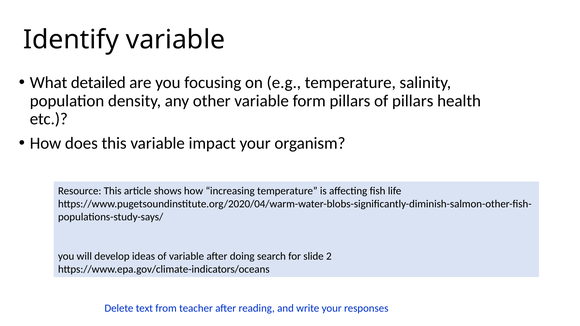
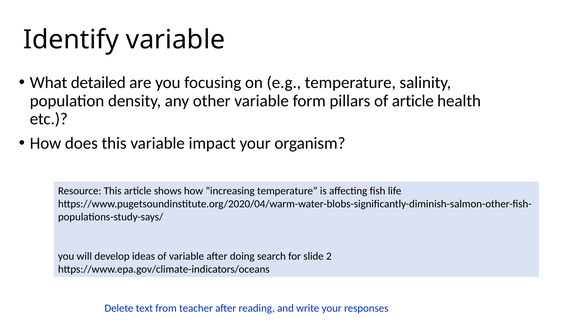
of pillars: pillars -> article (413, 101)
